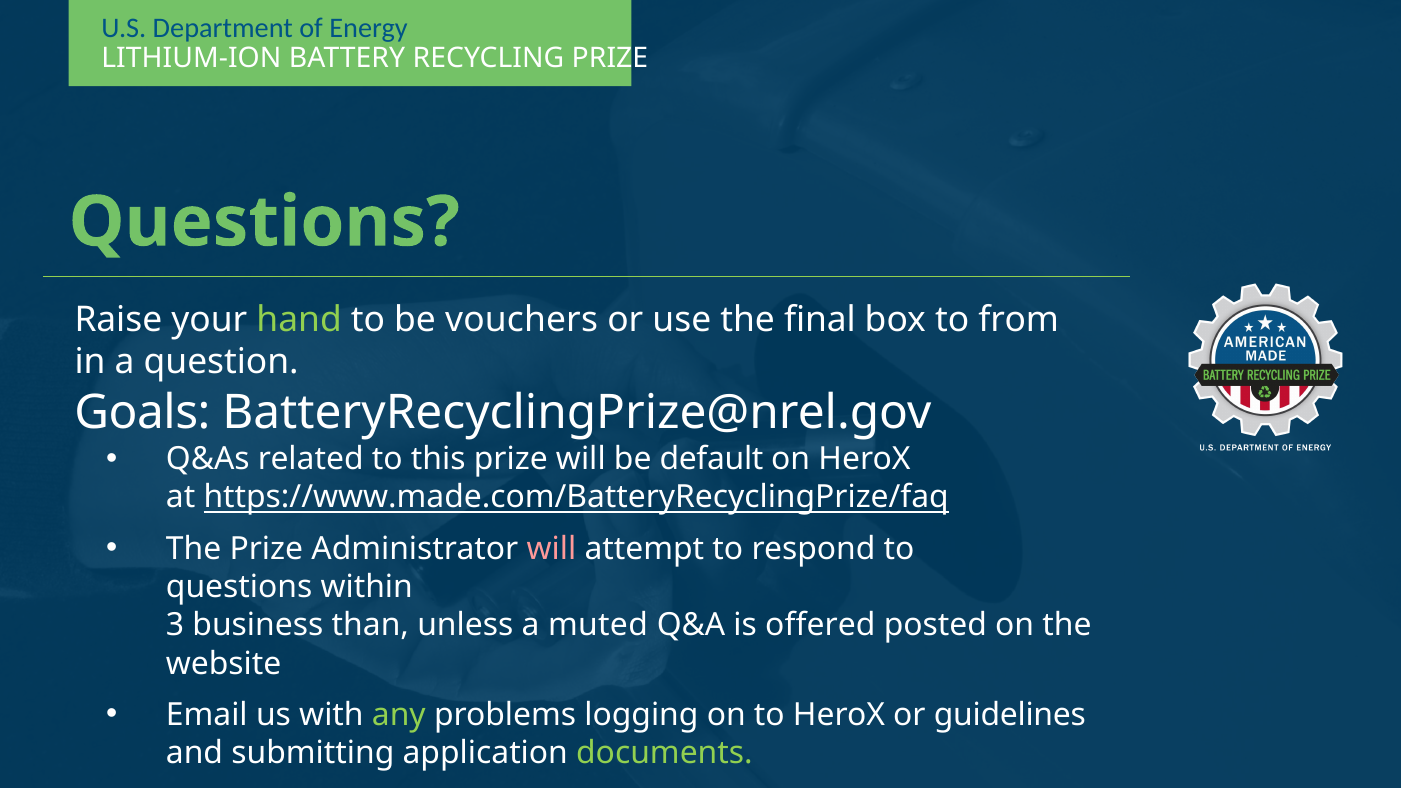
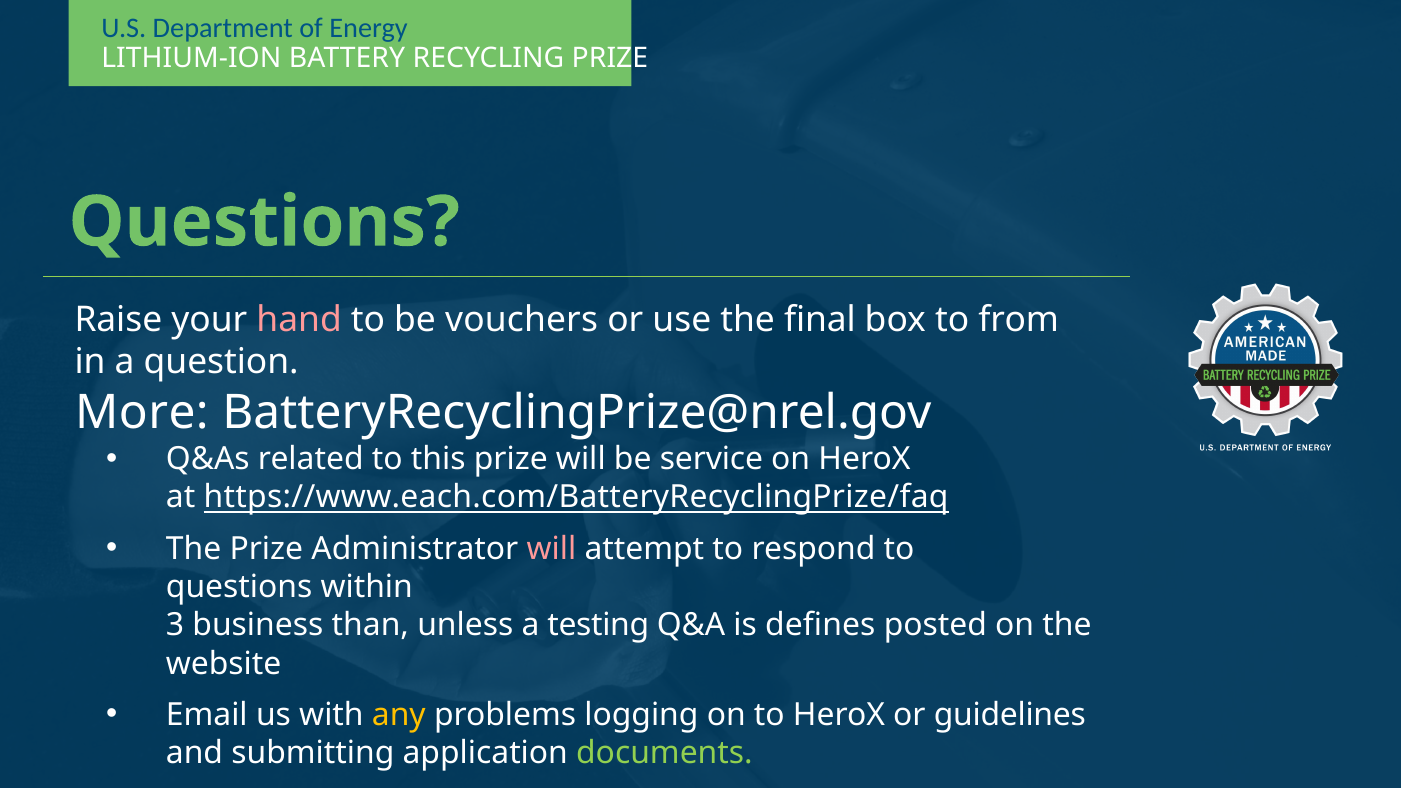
hand colour: light green -> pink (299, 319)
Goals: Goals -> More (142, 413)
default: default -> service (711, 459)
https://www.made.com/BatteryRecyclingPrize/faq: https://www.made.com/BatteryRecyclingPrize/faq -> https://www.each.com/BatteryRecyclingPrize/faq (576, 498)
muted: muted -> testing (598, 626)
offered: offered -> defines (820, 626)
any colour: light green -> yellow (399, 715)
